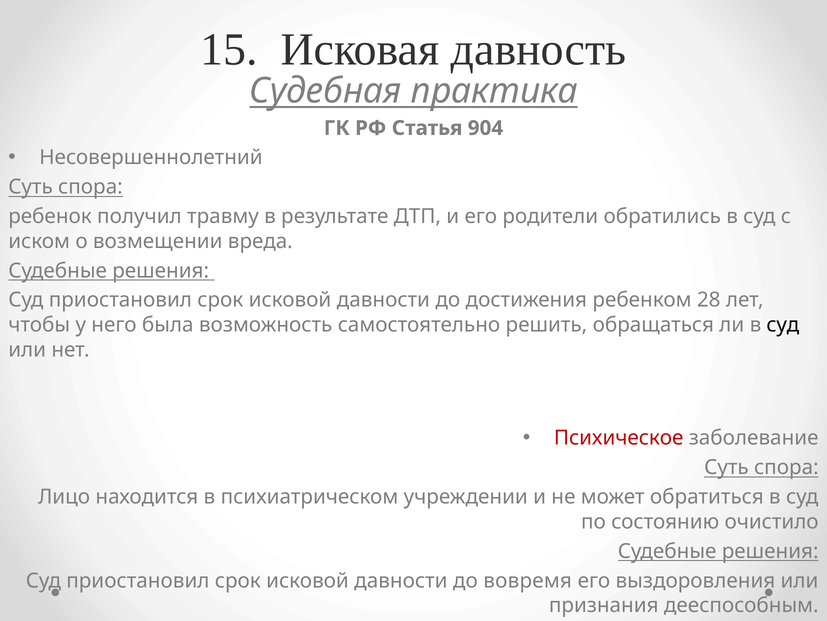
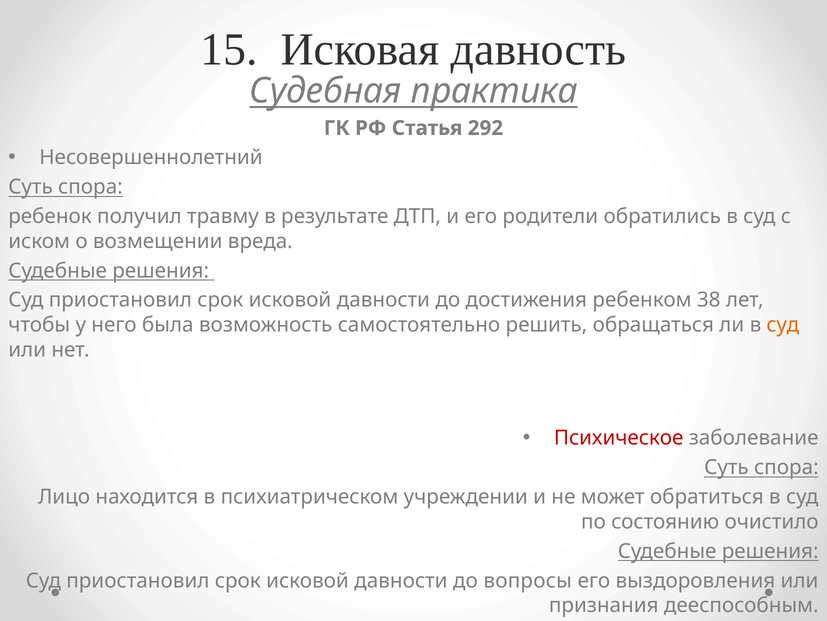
904: 904 -> 292 (485, 128)
28: 28 -> 38 (709, 300)
суд colour: black -> orange (783, 325)
вовремя: вовремя -> вопросы (528, 580)
